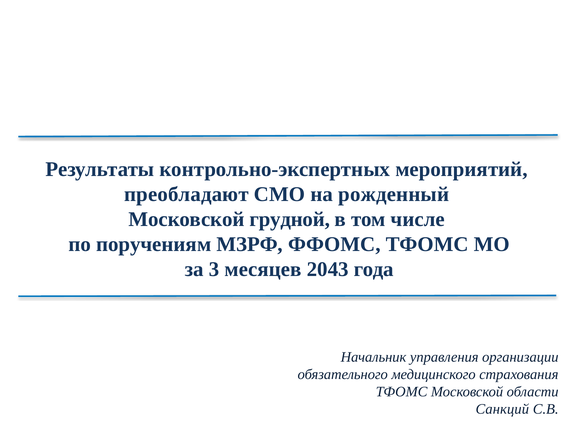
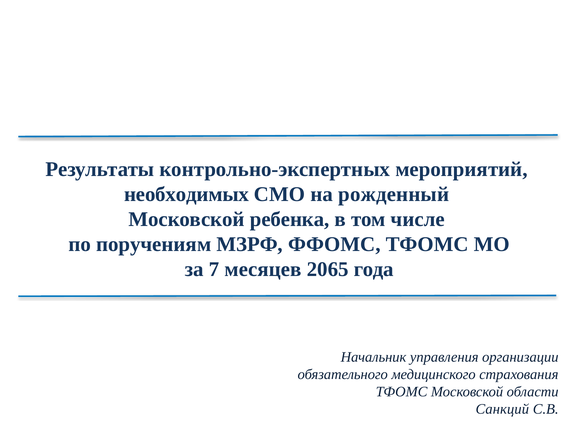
преобладают: преобладают -> необходимых (187, 194)
грудной: грудной -> ребенка (290, 219)
3: 3 -> 7 (214, 270)
2043: 2043 -> 2065 (328, 270)
